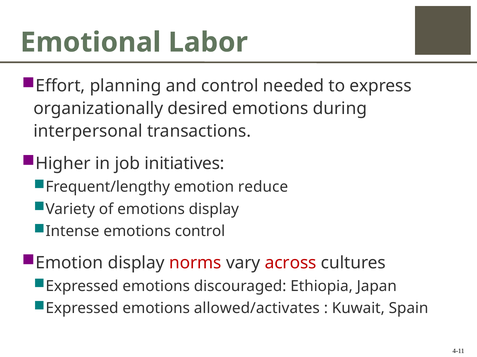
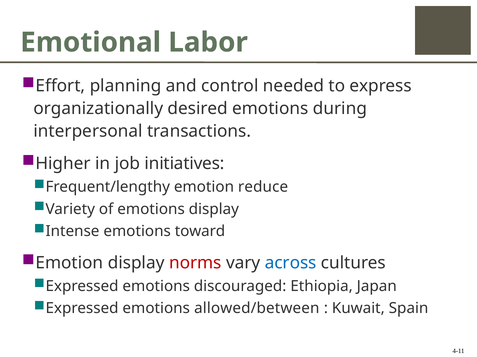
emotions control: control -> toward (200, 232)
across colour: red -> blue (291, 263)
allowed/activates: allowed/activates -> allowed/between (257, 309)
